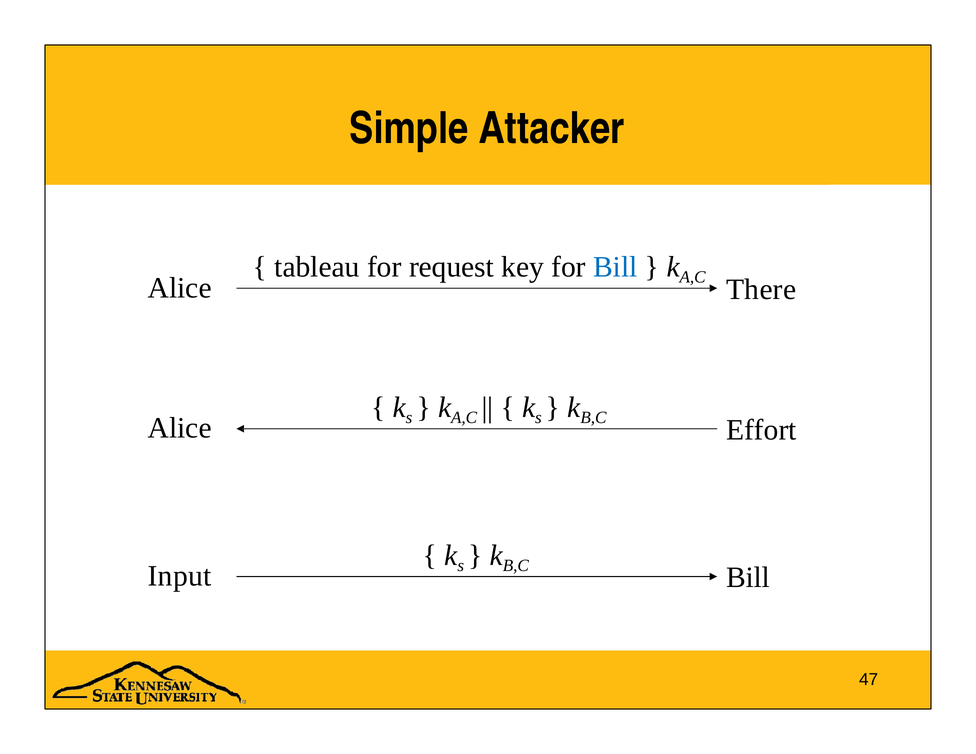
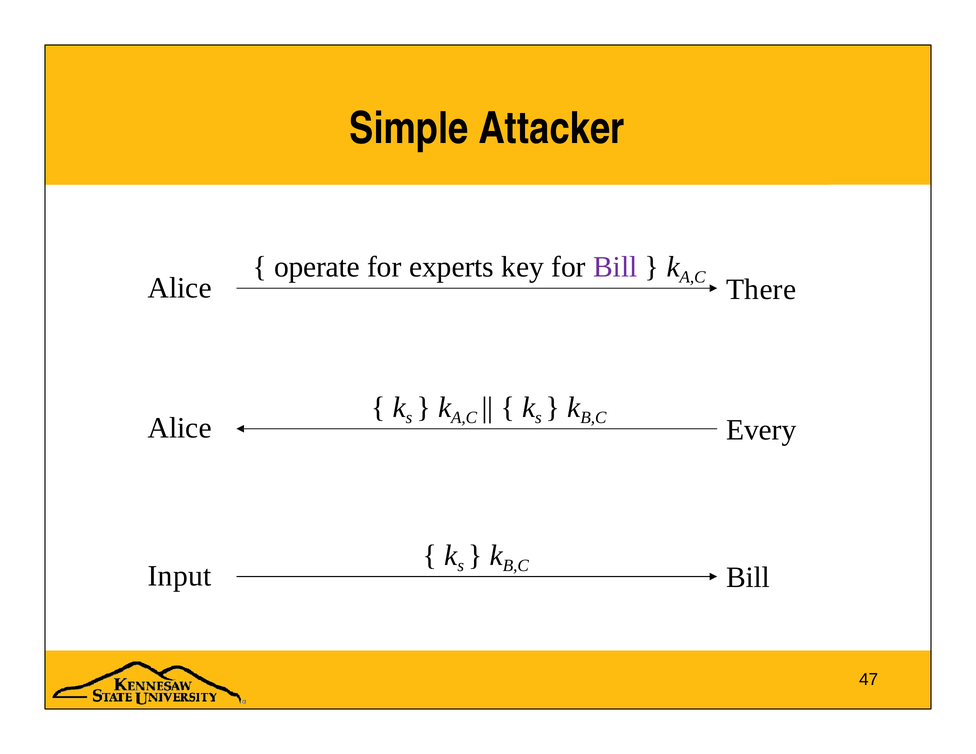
tableau: tableau -> operate (317, 267)
request: request -> experts (452, 267)
Bill colour: blue -> purple (615, 267)
Effort: Effort -> Every (761, 430)
